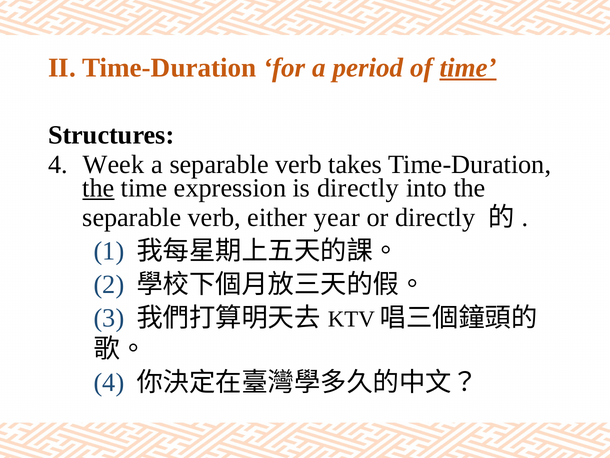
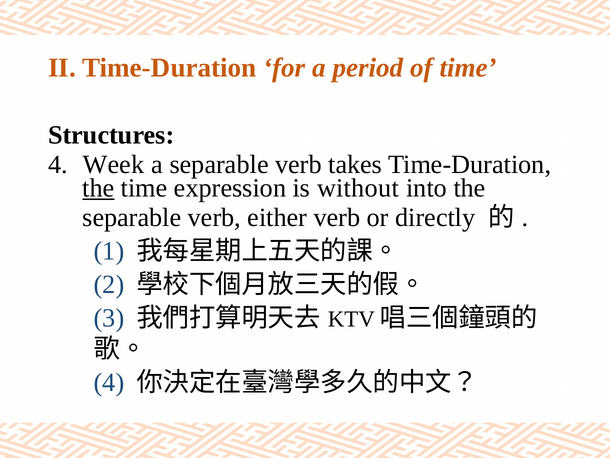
time underline: present -> none (468, 68)
is directly: directly -> without (358, 188)
either year: year -> verb (337, 217)
